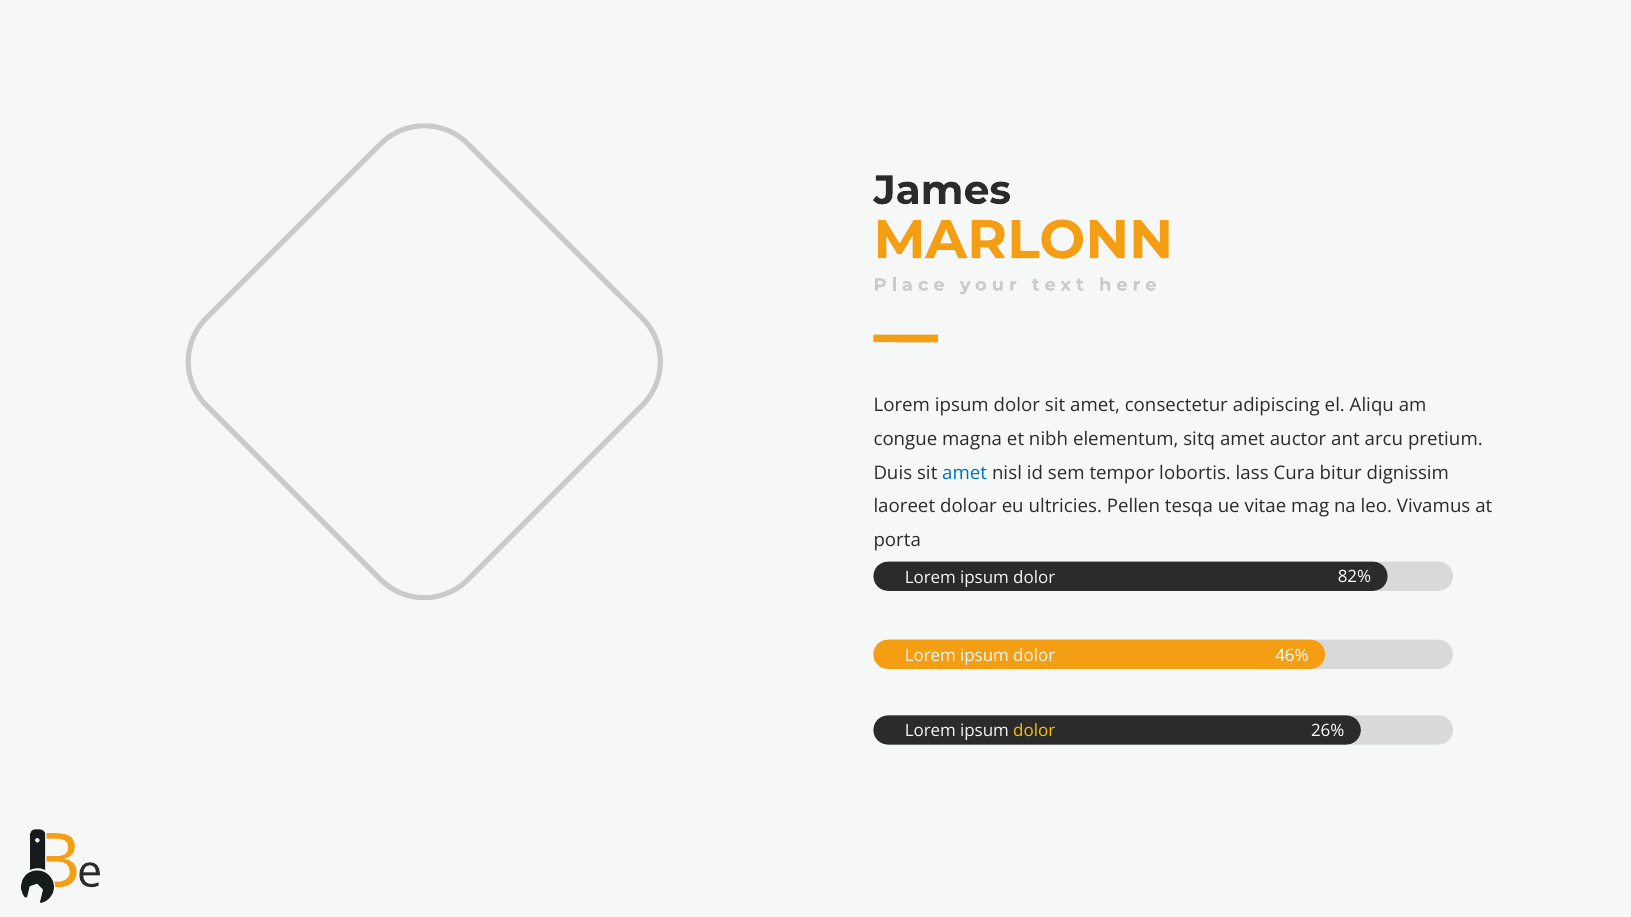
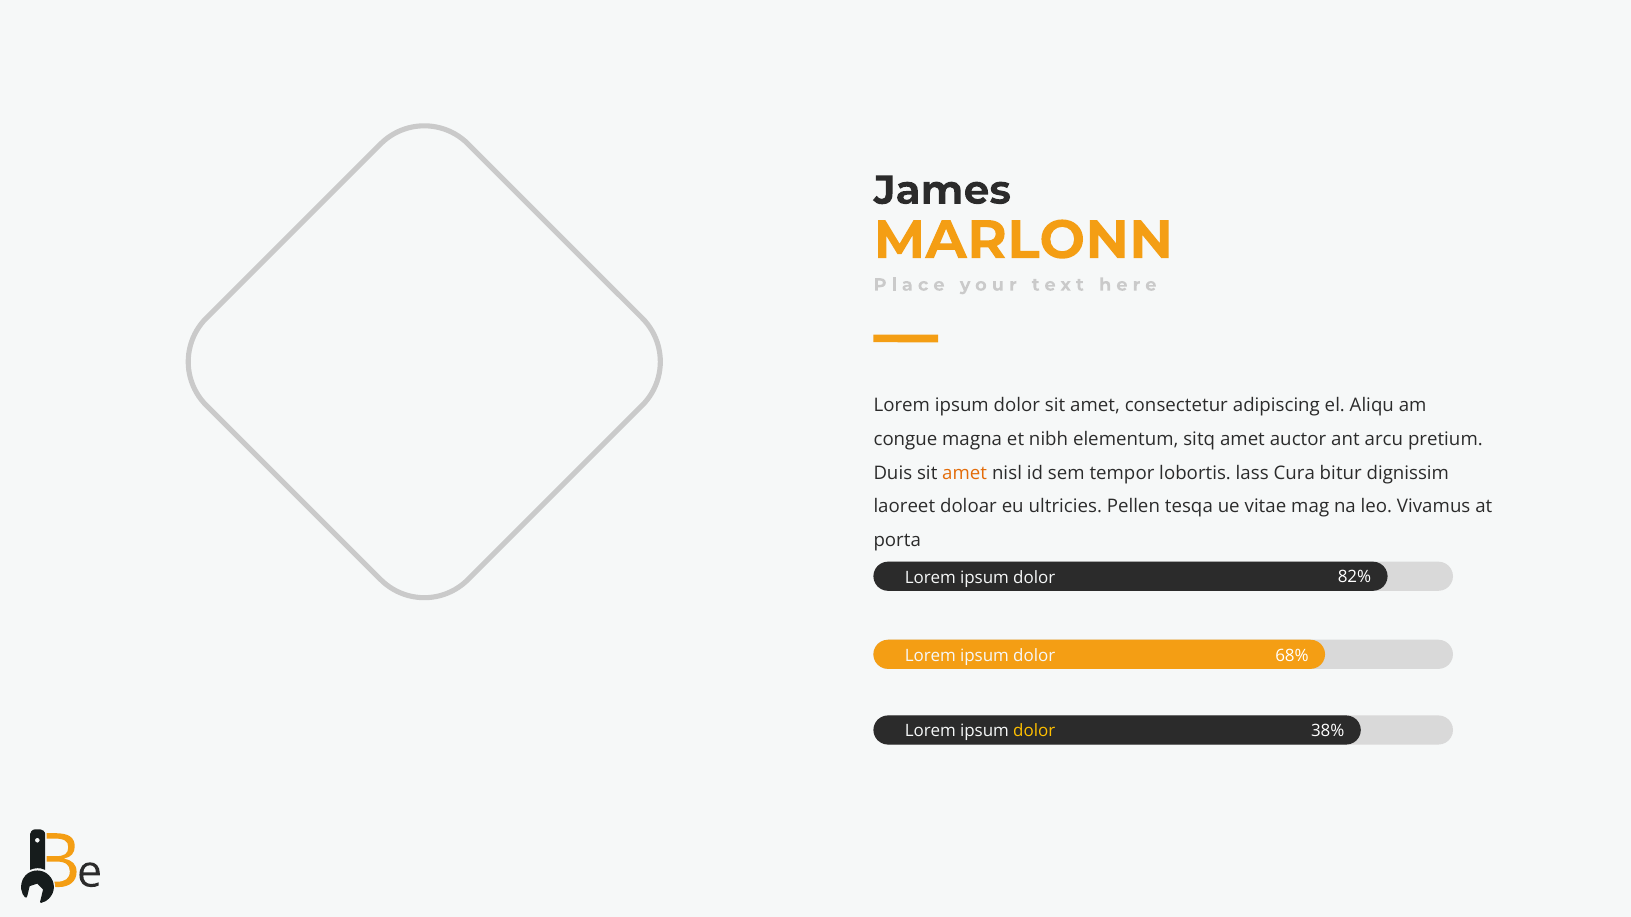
amet colour: blue -> orange (965, 473)
46%: 46% -> 68% (1292, 656)
26%: 26% -> 38% (1328, 731)
